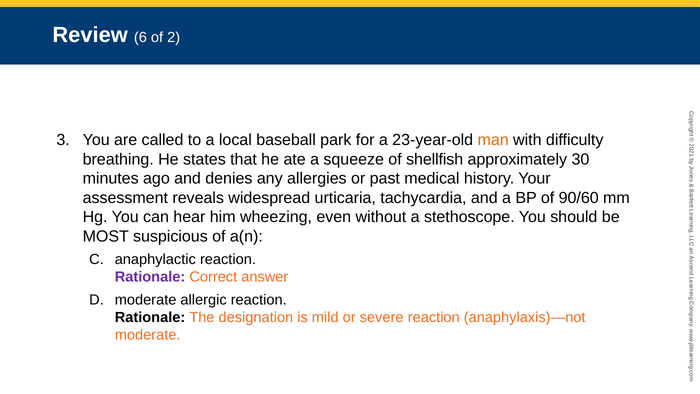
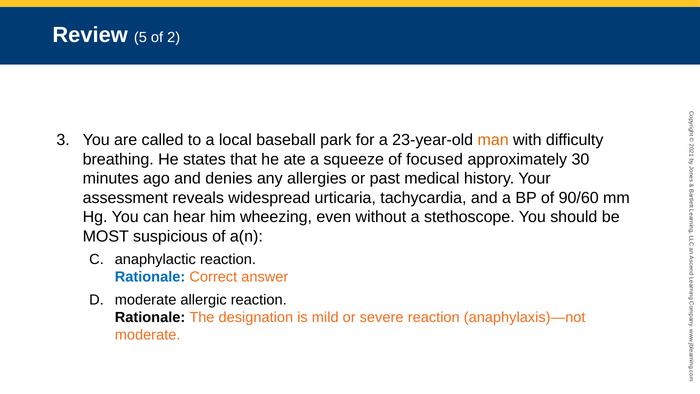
6: 6 -> 5 (140, 38)
shellfish: shellfish -> focused (435, 159)
Rationale colour: purple -> blue (150, 277)
